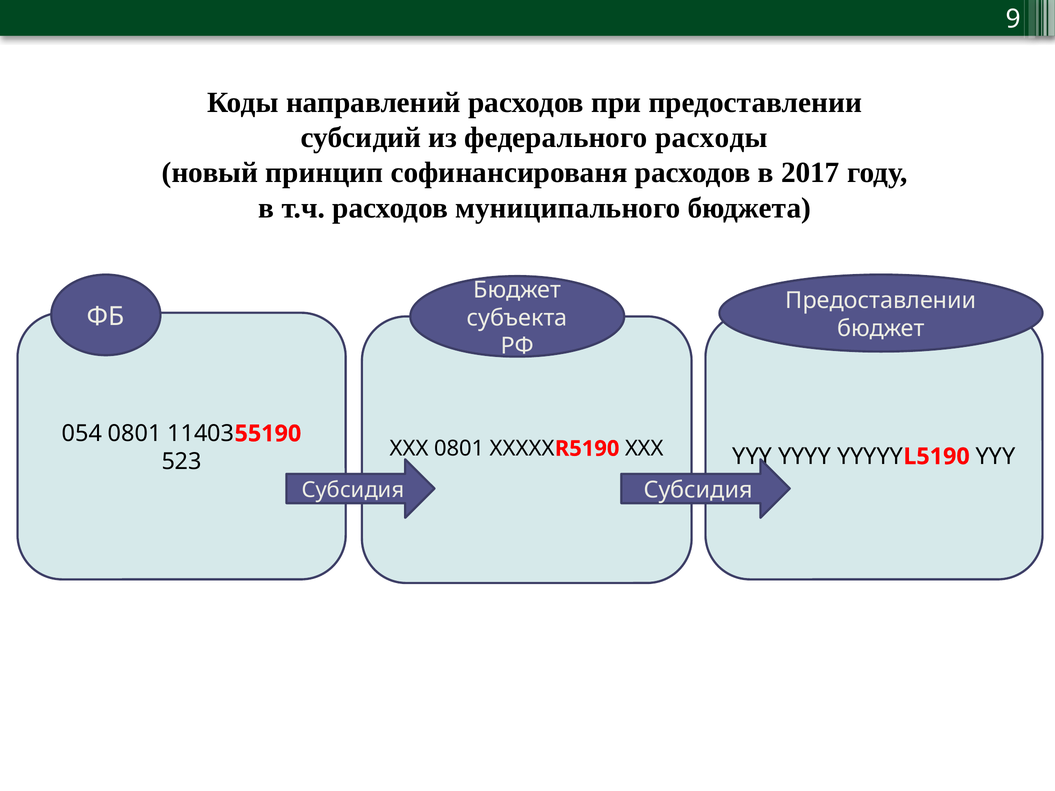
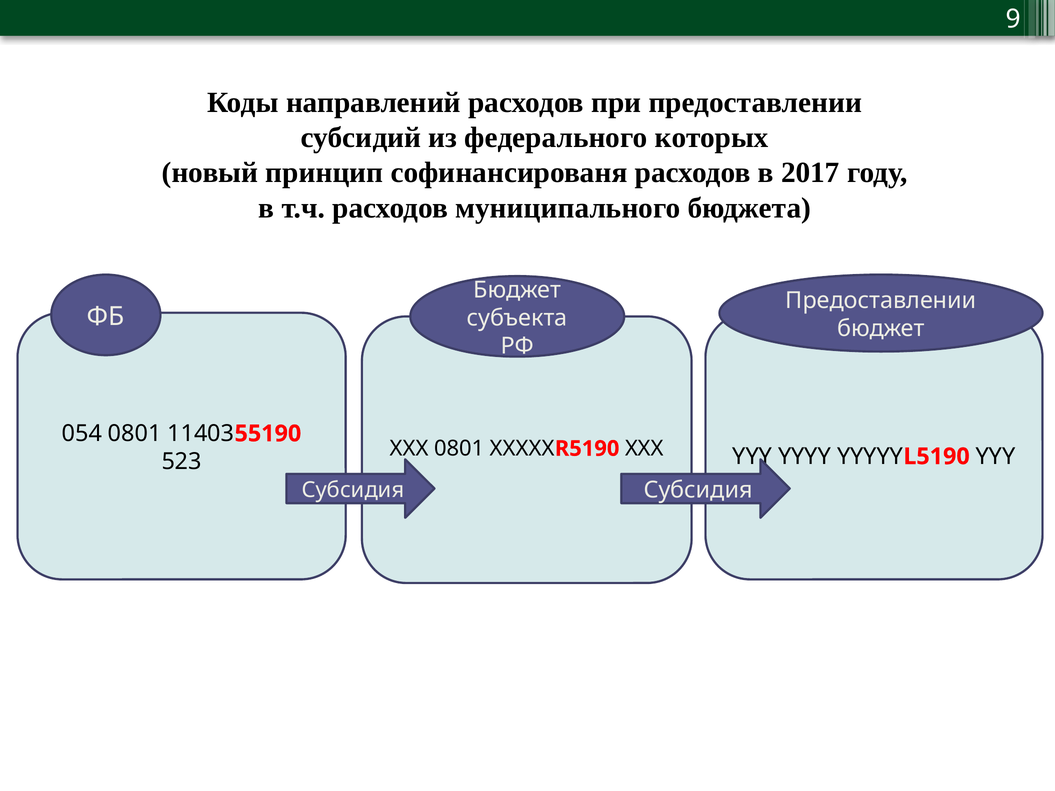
расходы: расходы -> которых (712, 138)
